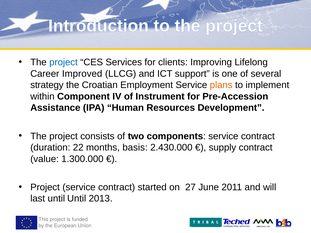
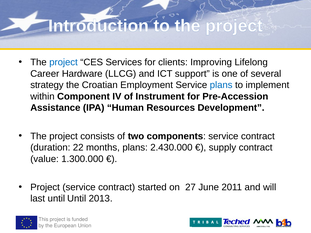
Improved: Improved -> Hardware (82, 74)
plans colour: orange -> blue (221, 85)
months basis: basis -> plans (135, 148)
